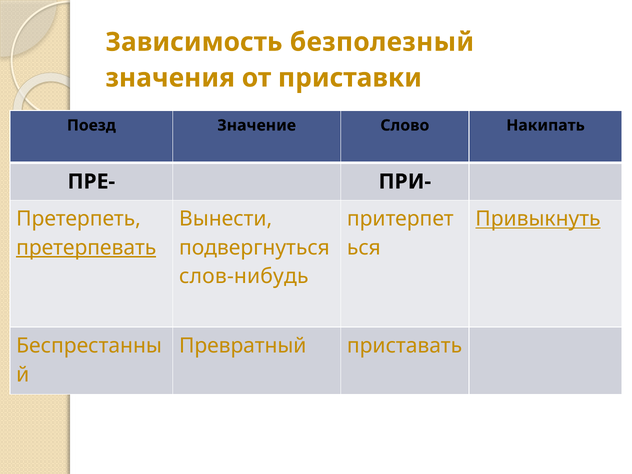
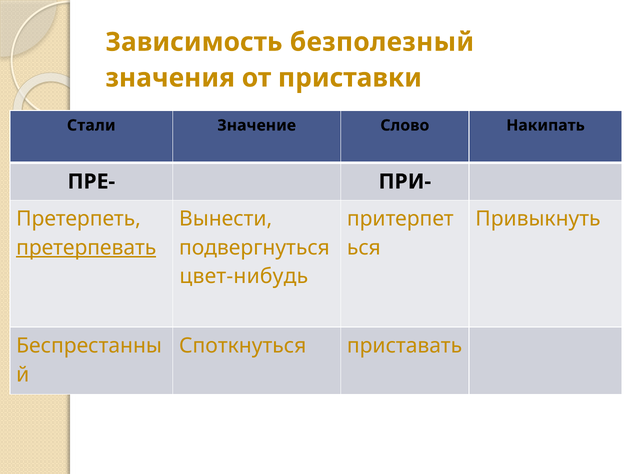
Поезд: Поезд -> Стали (91, 125)
Привыкнуть underline: present -> none (538, 219)
слов-нибудь: слов-нибудь -> цвет-нибудь (244, 276)
Превратный: Превратный -> Споткнуться (243, 346)
